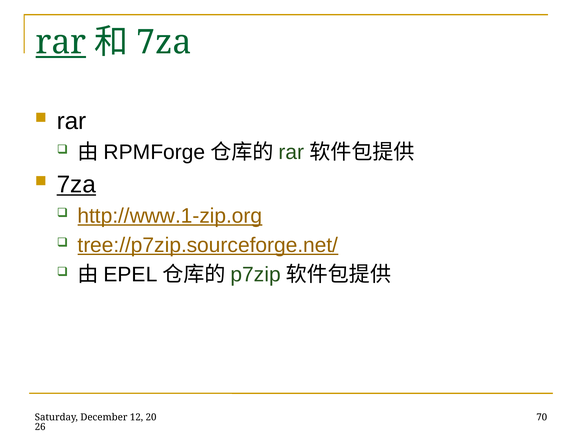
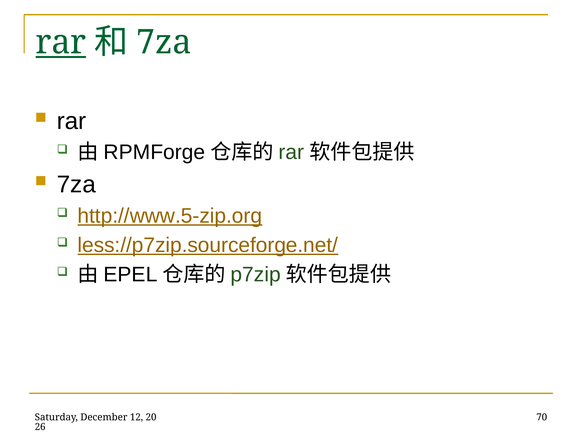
7za underline: present -> none (76, 184)
http://www.1-zip.org: http://www.1-zip.org -> http://www.5-zip.org (170, 215)
tree://p7zip.sourceforge.net/: tree://p7zip.sourceforge.net/ -> less://p7zip.sourceforge.net/ (208, 245)
